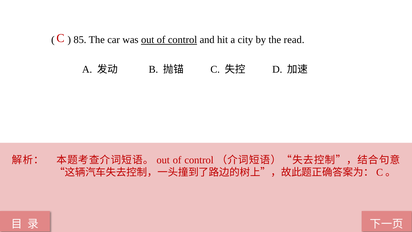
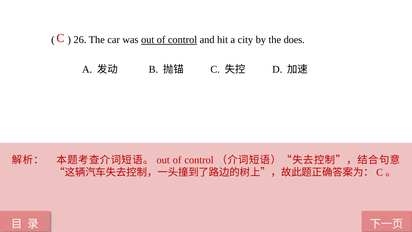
85: 85 -> 26 (80, 40)
read: read -> does (294, 40)
